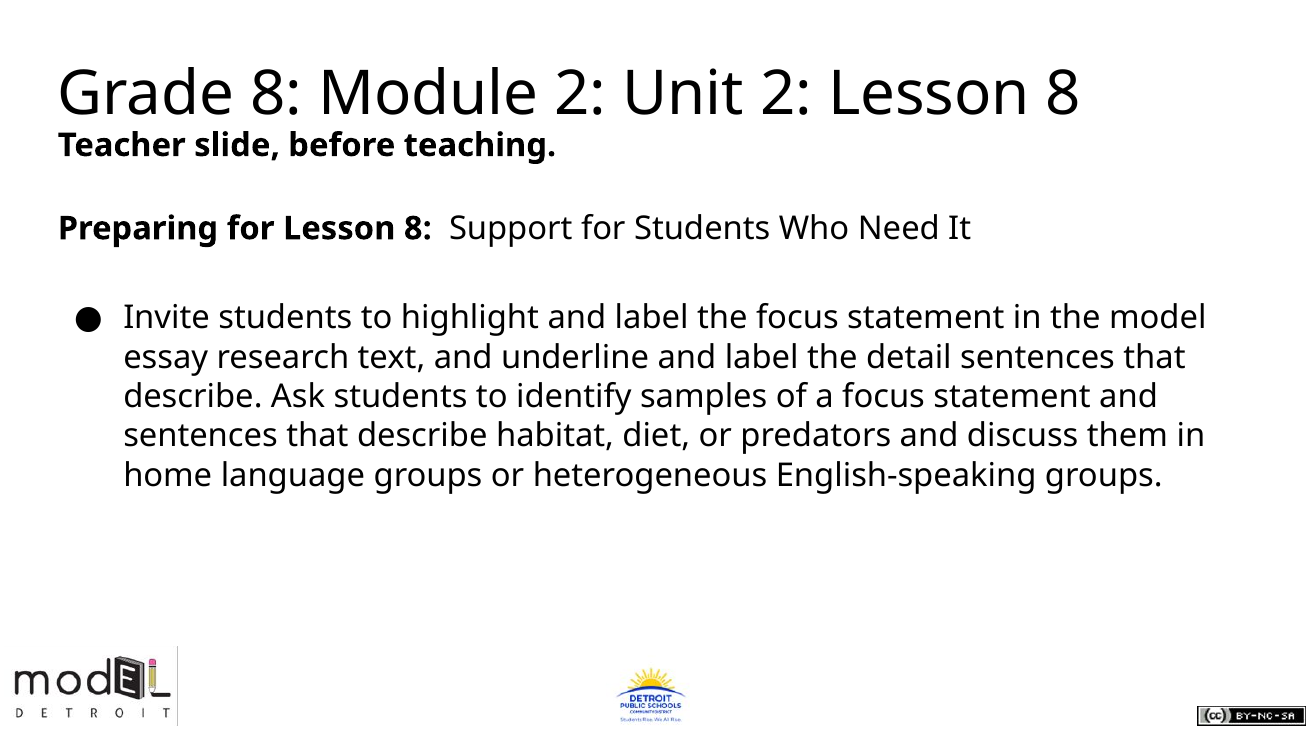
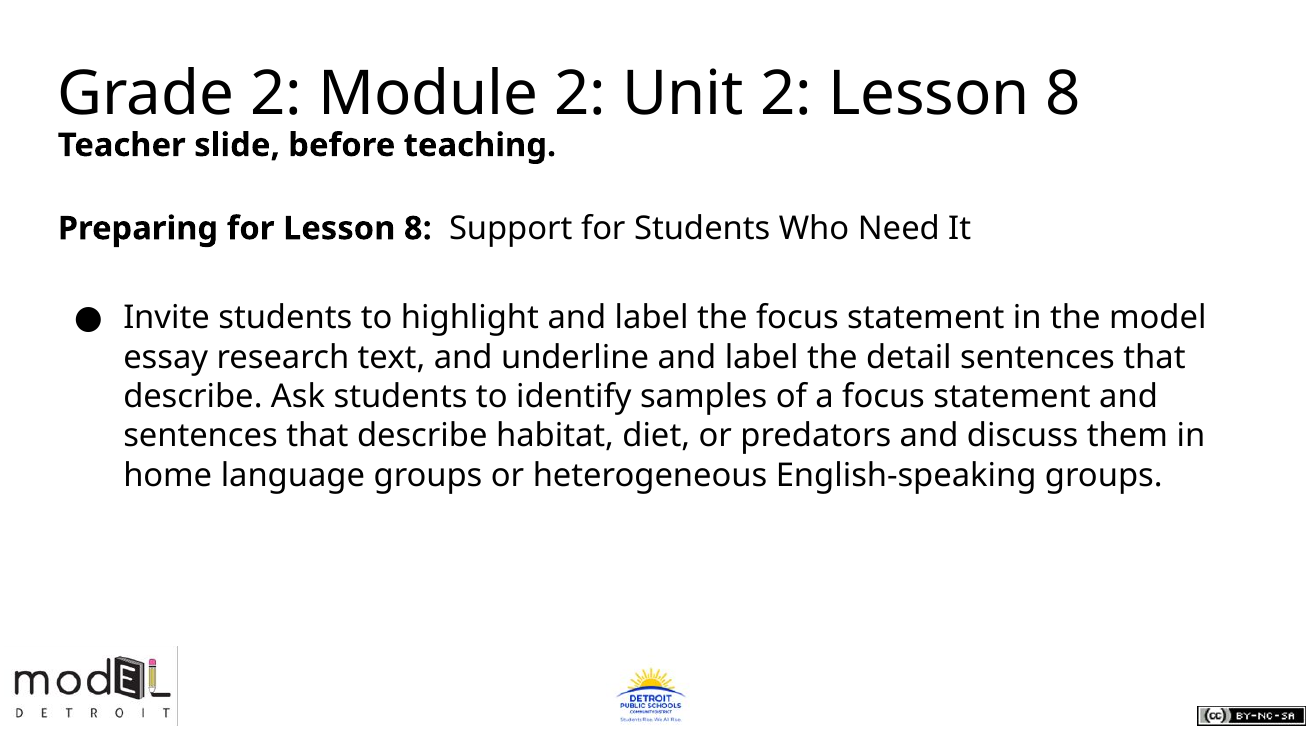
Grade 8: 8 -> 2 (276, 94)
